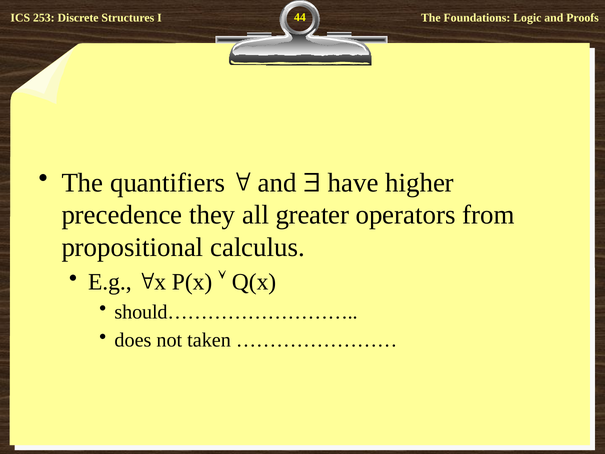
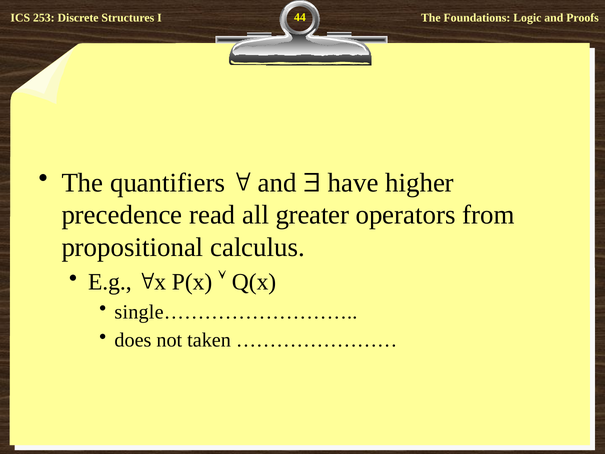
they: they -> read (212, 215)
should………………………: should……………………… -> single……………………… (236, 312)
